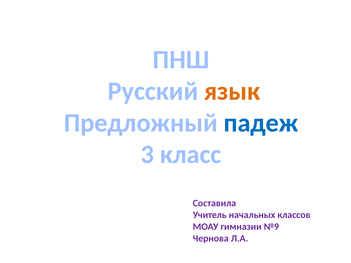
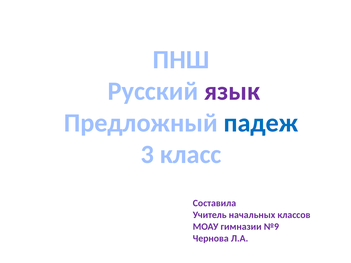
язык colour: orange -> purple (232, 91)
